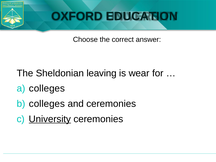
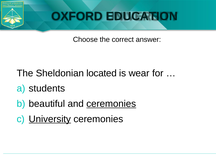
leaving: leaving -> located (102, 73)
colleges: colleges -> students (47, 88)
colleges: colleges -> beautiful (47, 104)
ceremonies underline: none -> present (111, 104)
